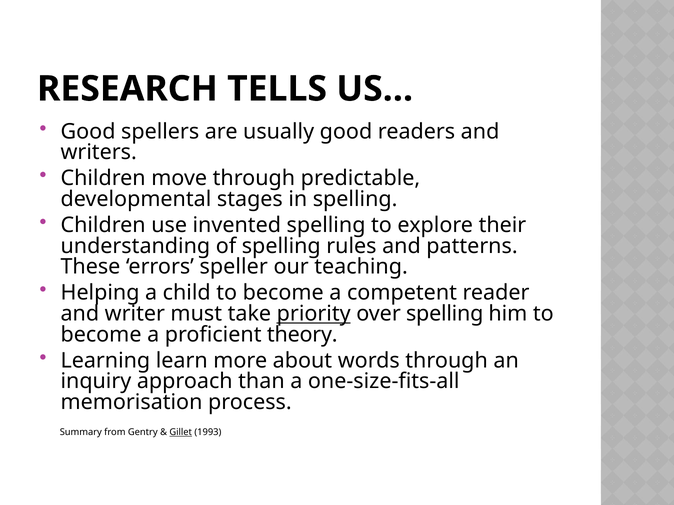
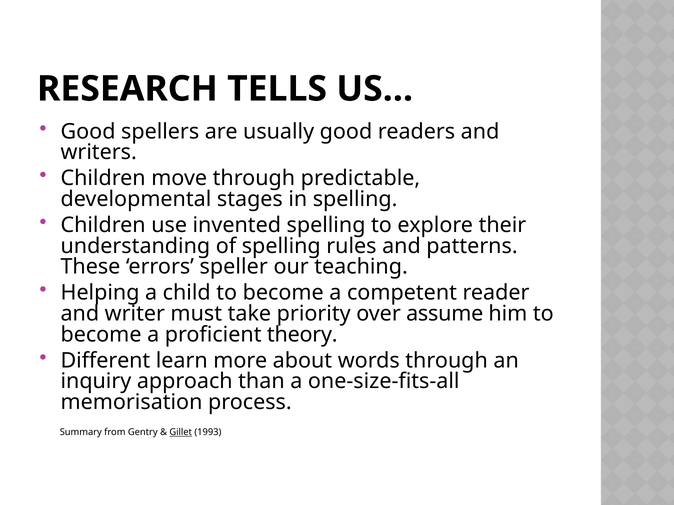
priority underline: present -> none (314, 314)
over spelling: spelling -> assume (445, 314)
Learning: Learning -> Different (105, 361)
